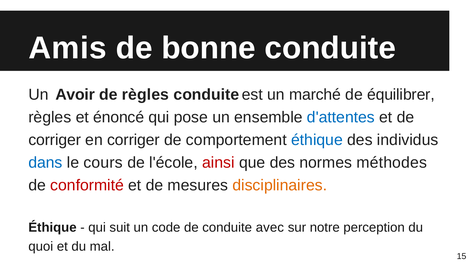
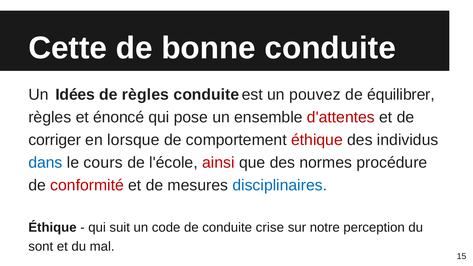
Amis: Amis -> Cette (68, 48)
Avoir: Avoir -> Idées (75, 95)
marché: marché -> pouvez (315, 95)
d'attentes colour: blue -> red (341, 117)
en corriger: corriger -> lorsque (133, 140)
éthique colour: blue -> red (317, 140)
méthodes: méthodes -> procédure (392, 163)
disciplinaires colour: orange -> blue (280, 185)
avec: avec -> crise (270, 227)
quoi: quoi -> sont (41, 246)
